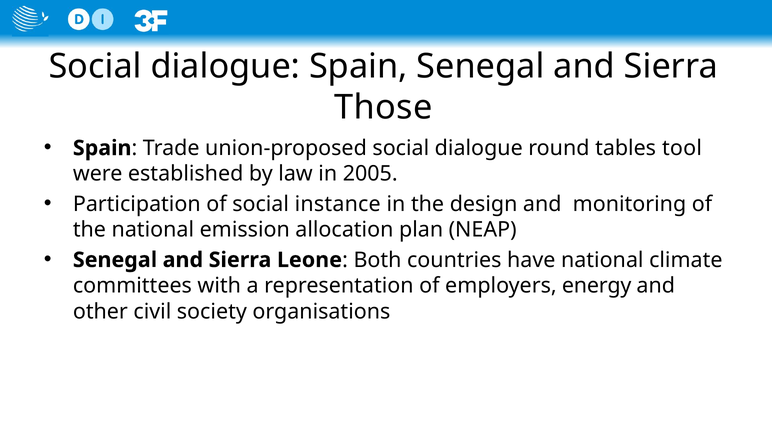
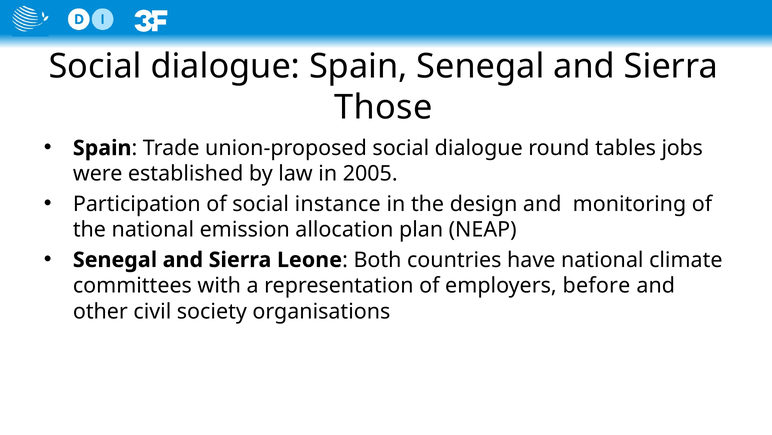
tool: tool -> jobs (682, 148)
energy: energy -> before (596, 285)
